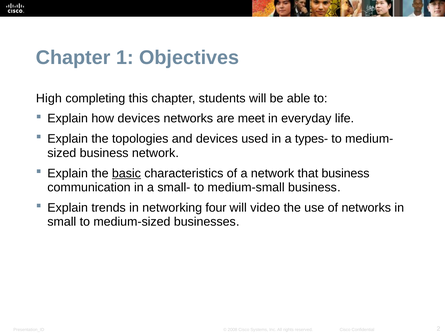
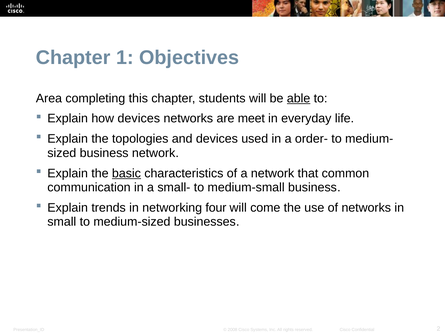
High: High -> Area (49, 98)
able underline: none -> present (299, 98)
types-: types- -> order- (311, 139)
that business: business -> common (345, 173)
video: video -> come (265, 208)
